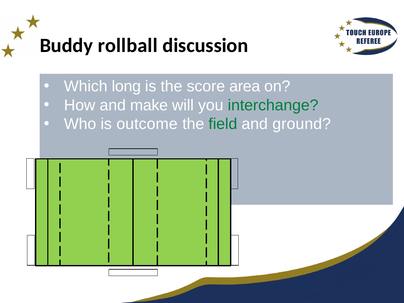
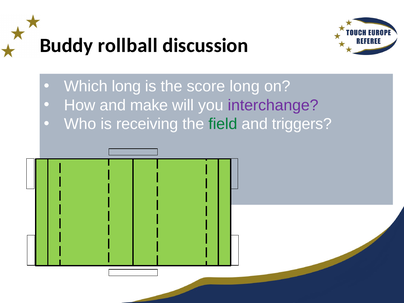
score area: area -> long (245, 86)
interchange colour: green -> purple (273, 105)
outcome: outcome -> receiving (147, 124)
ground: ground -> triggers (302, 124)
